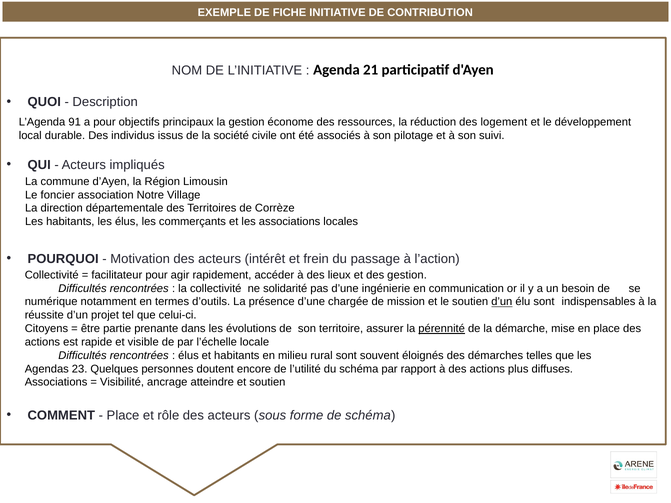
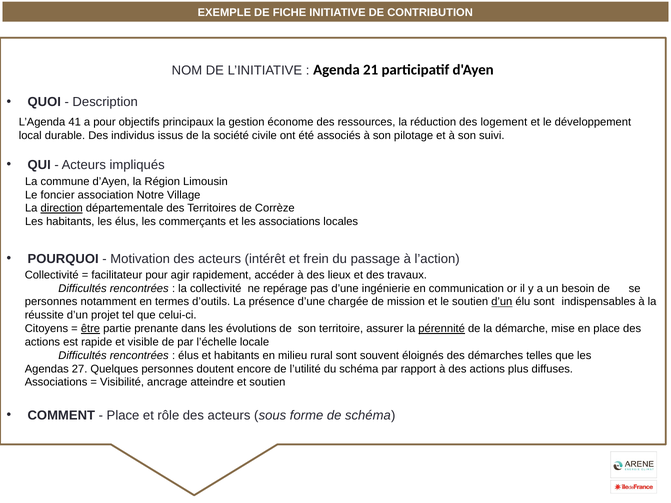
91: 91 -> 41 (75, 122)
direction underline: none -> present (62, 208)
des gestion: gestion -> travaux (407, 275)
solidarité: solidarité -> repérage (285, 289)
numérique: numérique -> personnes (51, 302)
être underline: none -> present (90, 329)
23: 23 -> 27 (80, 369)
